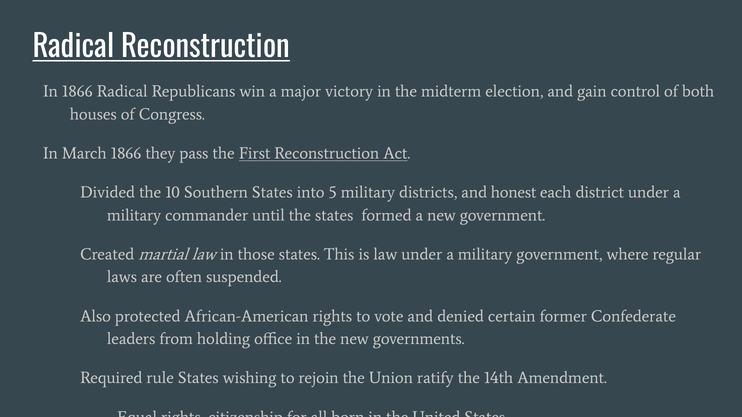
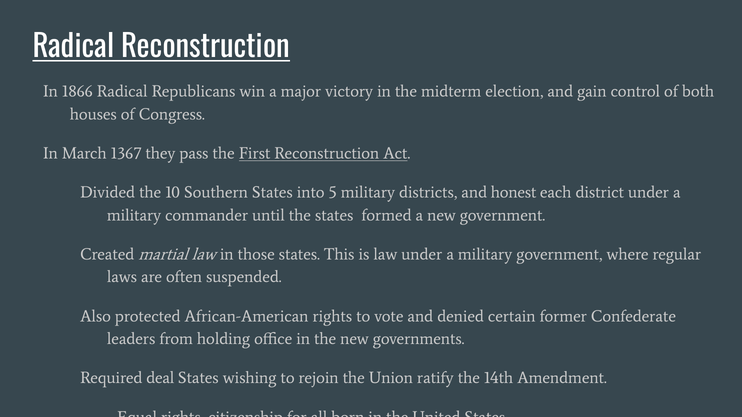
March 1866: 1866 -> 1367 (126, 153)
rule: rule -> deal (160, 378)
